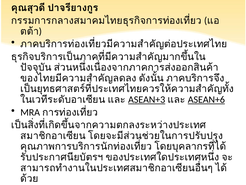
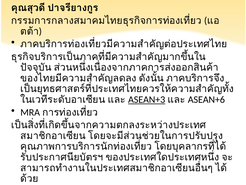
ASEAN+6 underline: present -> none (206, 99)
